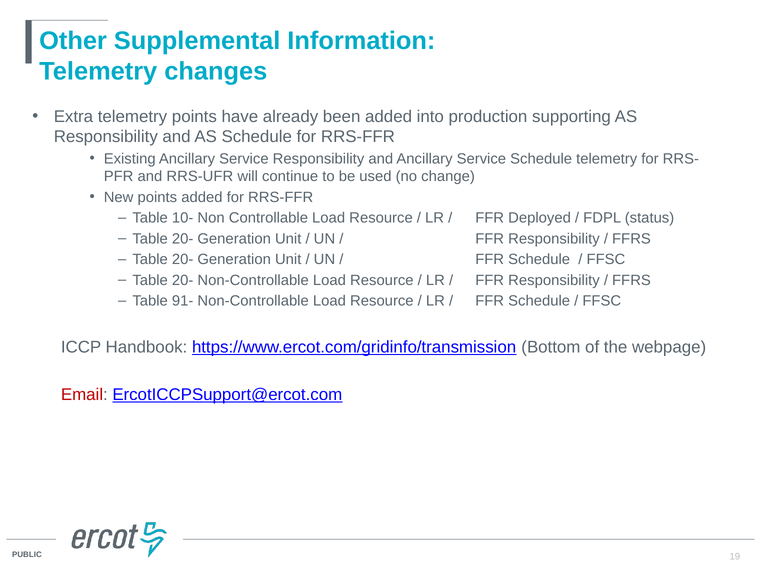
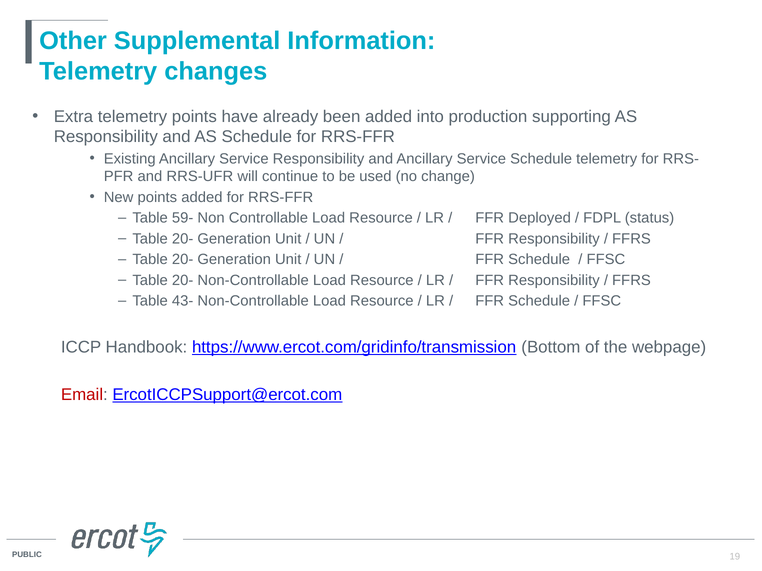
10-: 10- -> 59- (183, 218)
91-: 91- -> 43- (183, 301)
